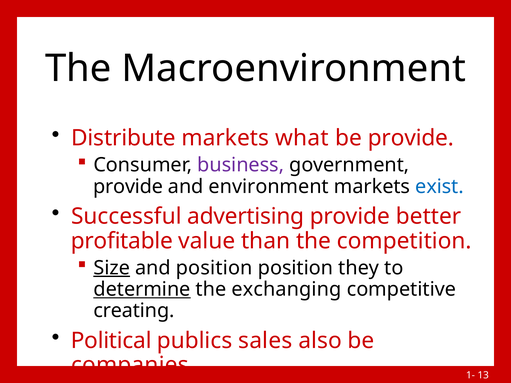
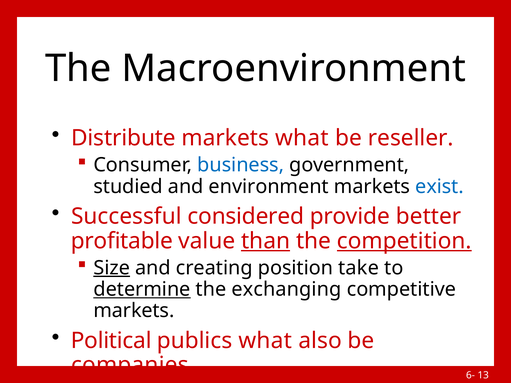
be provide: provide -> reseller (411, 138)
business colour: purple -> blue (241, 165)
provide: provide -> studied (128, 187)
advertising: advertising -> considered (246, 216)
than underline: none -> present (266, 241)
competition underline: none -> present (404, 241)
and position: position -> creating (214, 268)
they: they -> take (359, 268)
creating: creating -> markets (134, 311)
publics sales: sales -> what (265, 341)
1-: 1- -> 6- (470, 375)
